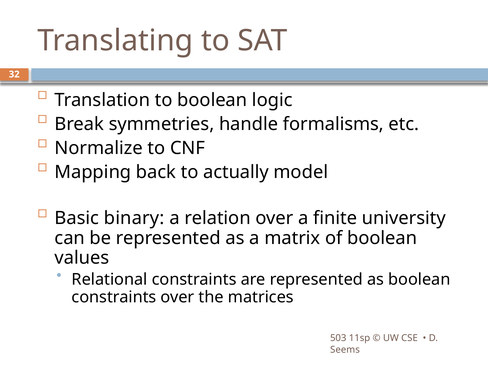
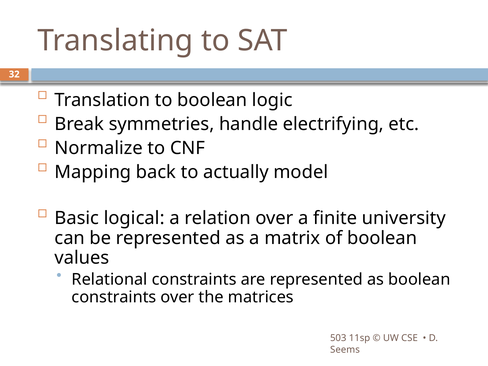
formalisms: formalisms -> electrifying (333, 124)
binary: binary -> logical (134, 218)
